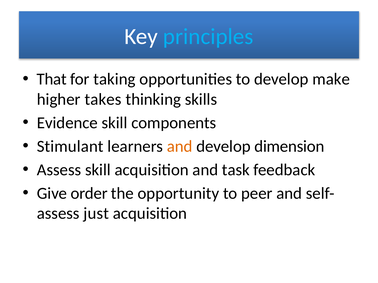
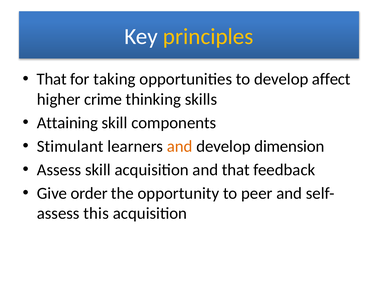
principles colour: light blue -> yellow (208, 37)
make: make -> affect (331, 79)
takes: takes -> crime (103, 99)
Evidence: Evidence -> Attaining (67, 123)
and task: task -> that (236, 170)
just: just -> this (96, 214)
